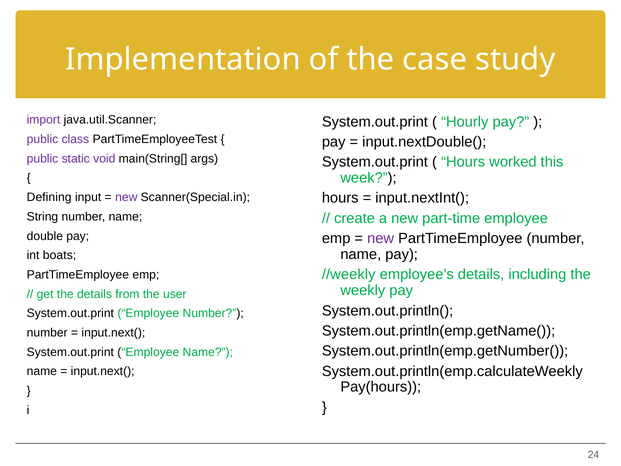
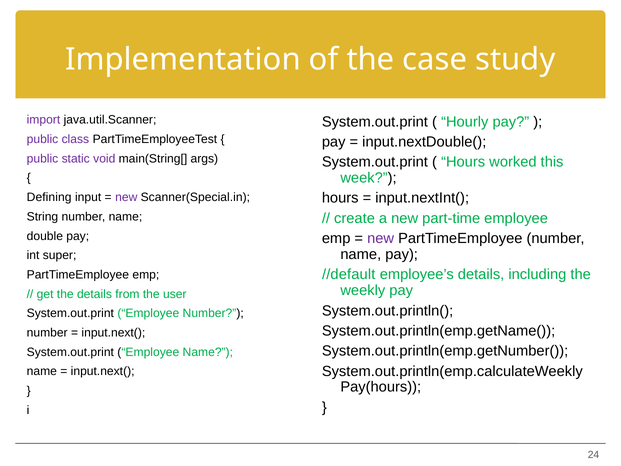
boats: boats -> super (60, 255)
//weekly: //weekly -> //default (349, 274)
